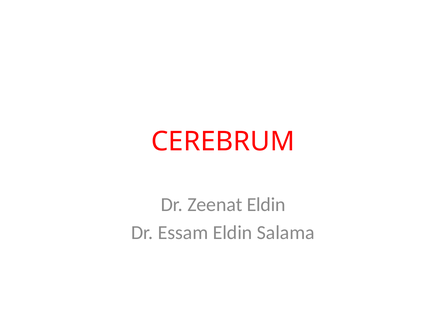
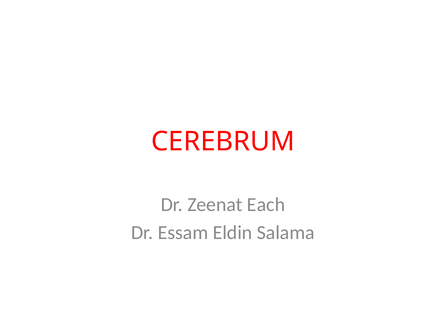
Zeenat Eldin: Eldin -> Each (266, 205)
